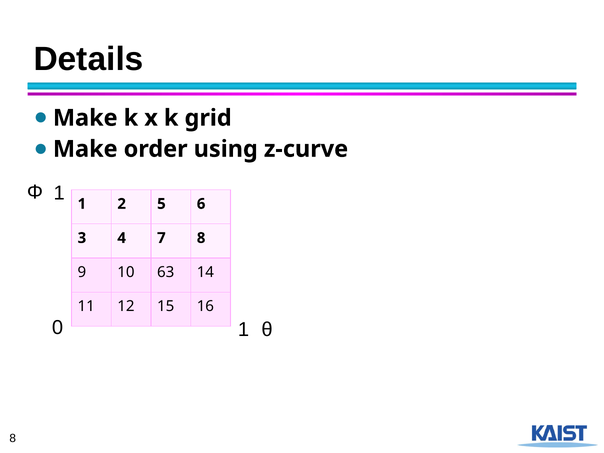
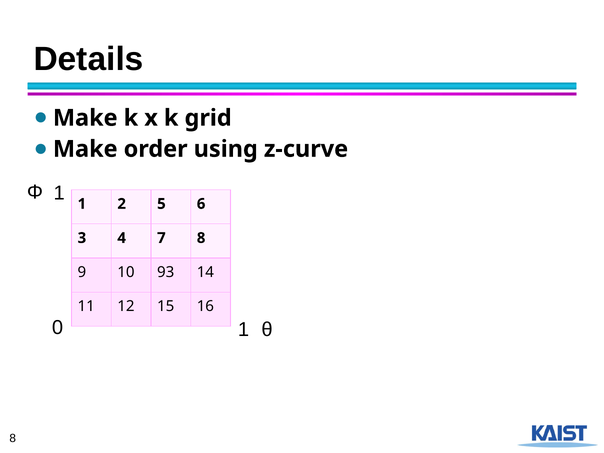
63: 63 -> 93 (166, 272)
